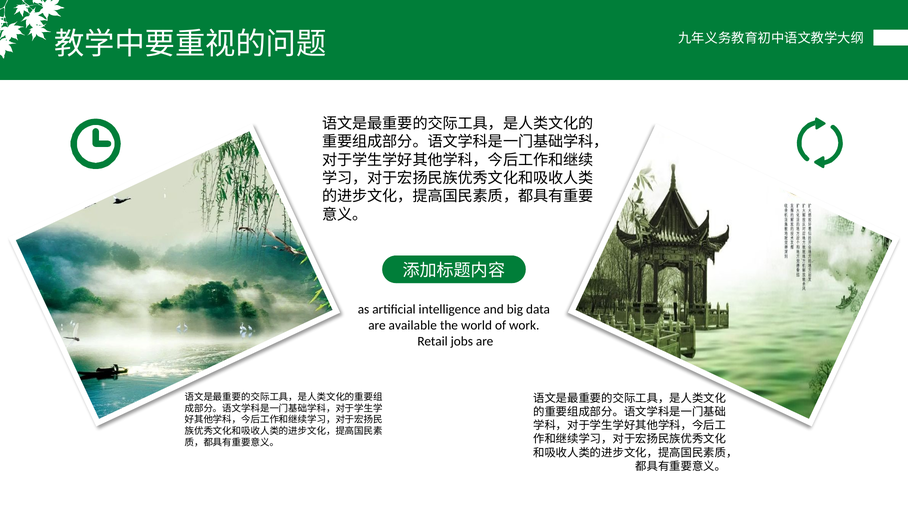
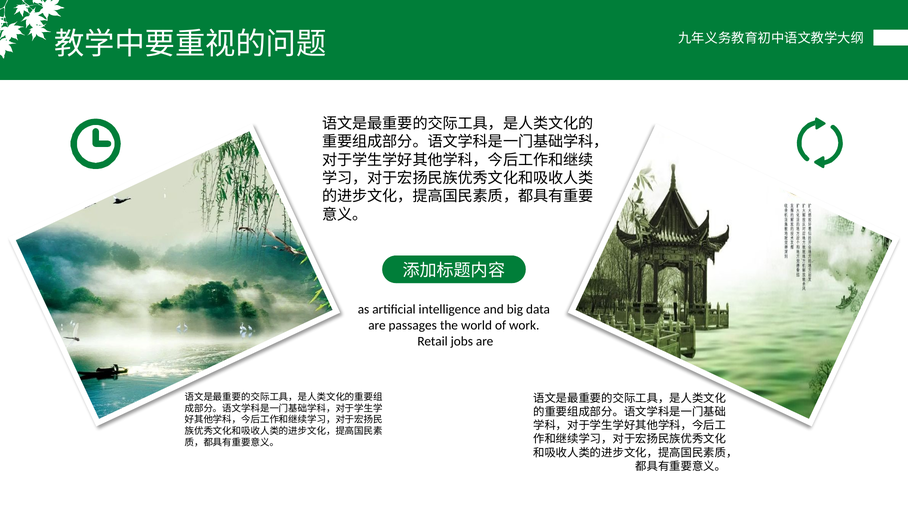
available: available -> passages (413, 325)
